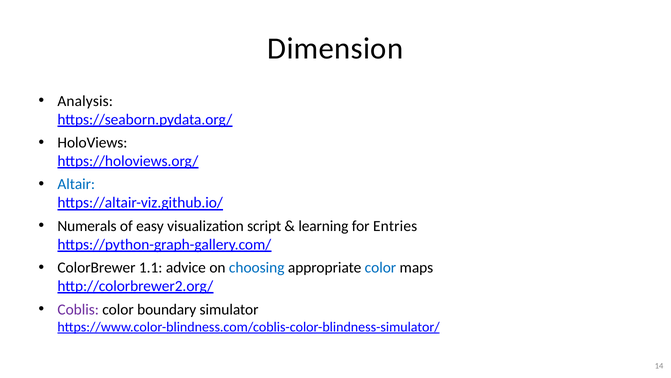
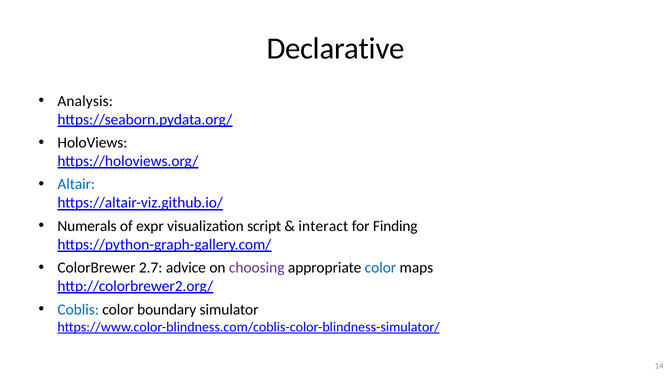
Dimension: Dimension -> Declarative (336, 49)
easy: easy -> expr (150, 226)
learning: learning -> interact (323, 226)
Entries: Entries -> Finding (395, 226)
1.1: 1.1 -> 2.7 (151, 267)
choosing colour: blue -> purple (257, 267)
Coblis colour: purple -> blue (78, 309)
